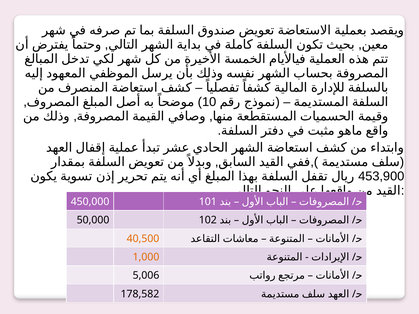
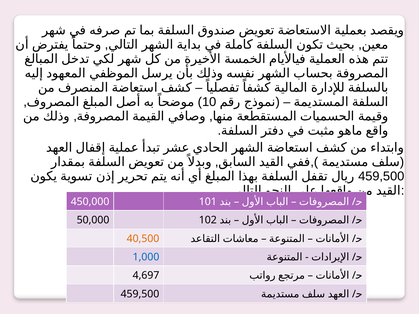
453,900: 453,900 -> 459,500 (381, 176)
1,000 colour: orange -> blue (146, 257)
5,006: 5,006 -> 4,697 (146, 276)
178,582: 178,582 -> 459,500 (140, 294)
